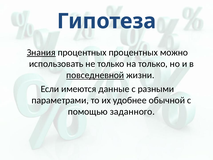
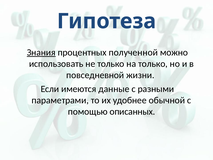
процентных процентных: процентных -> полученной (133, 52)
повседневной underline: present -> none (95, 75)
заданного: заданного -> описанных (132, 112)
